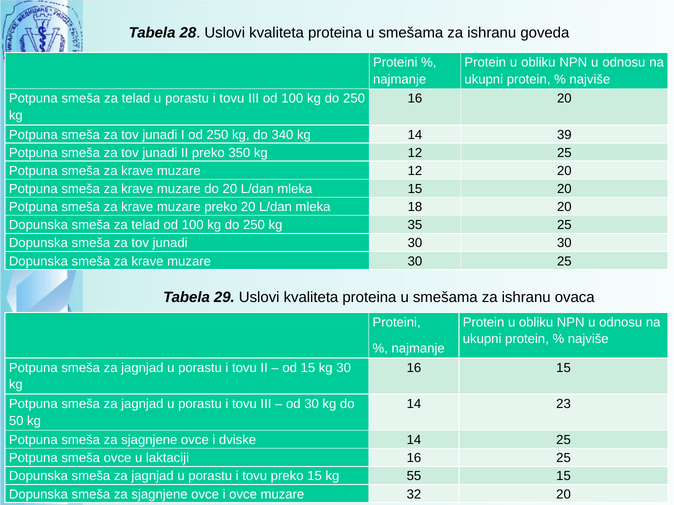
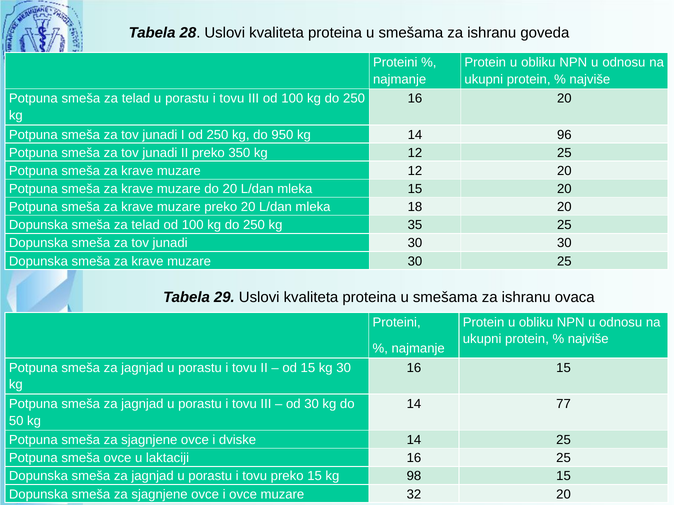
340: 340 -> 950 (282, 135)
39: 39 -> 96 (564, 135)
23: 23 -> 77 (564, 404)
55: 55 -> 98 (414, 477)
